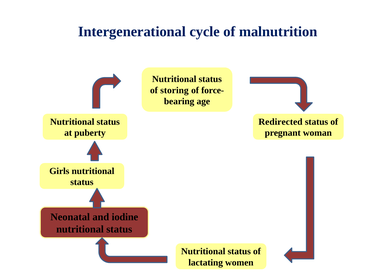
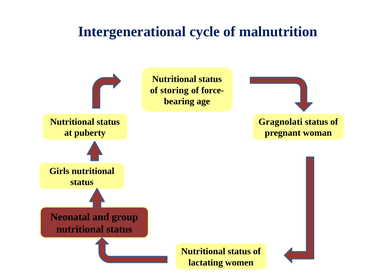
Redirected: Redirected -> Gragnolati (280, 122)
iodine: iodine -> group (125, 217)
